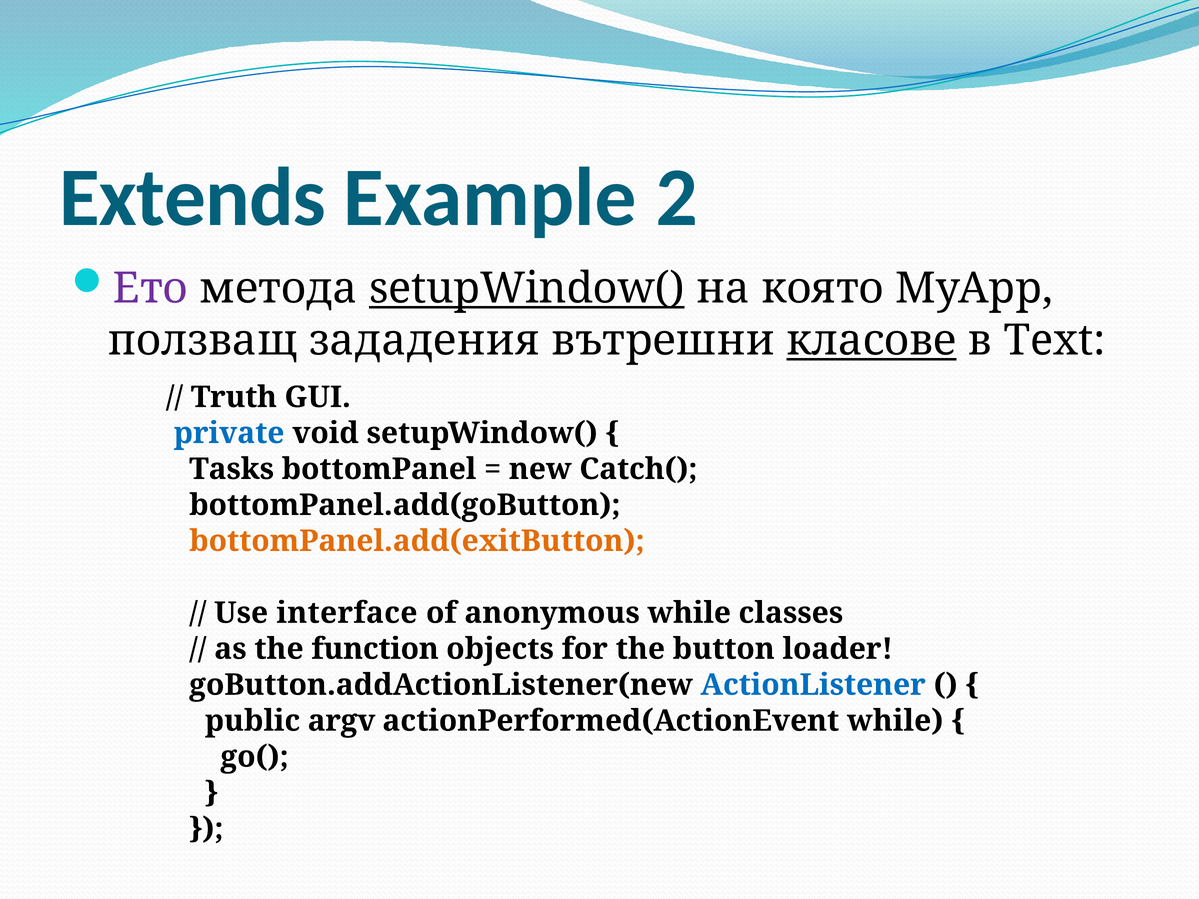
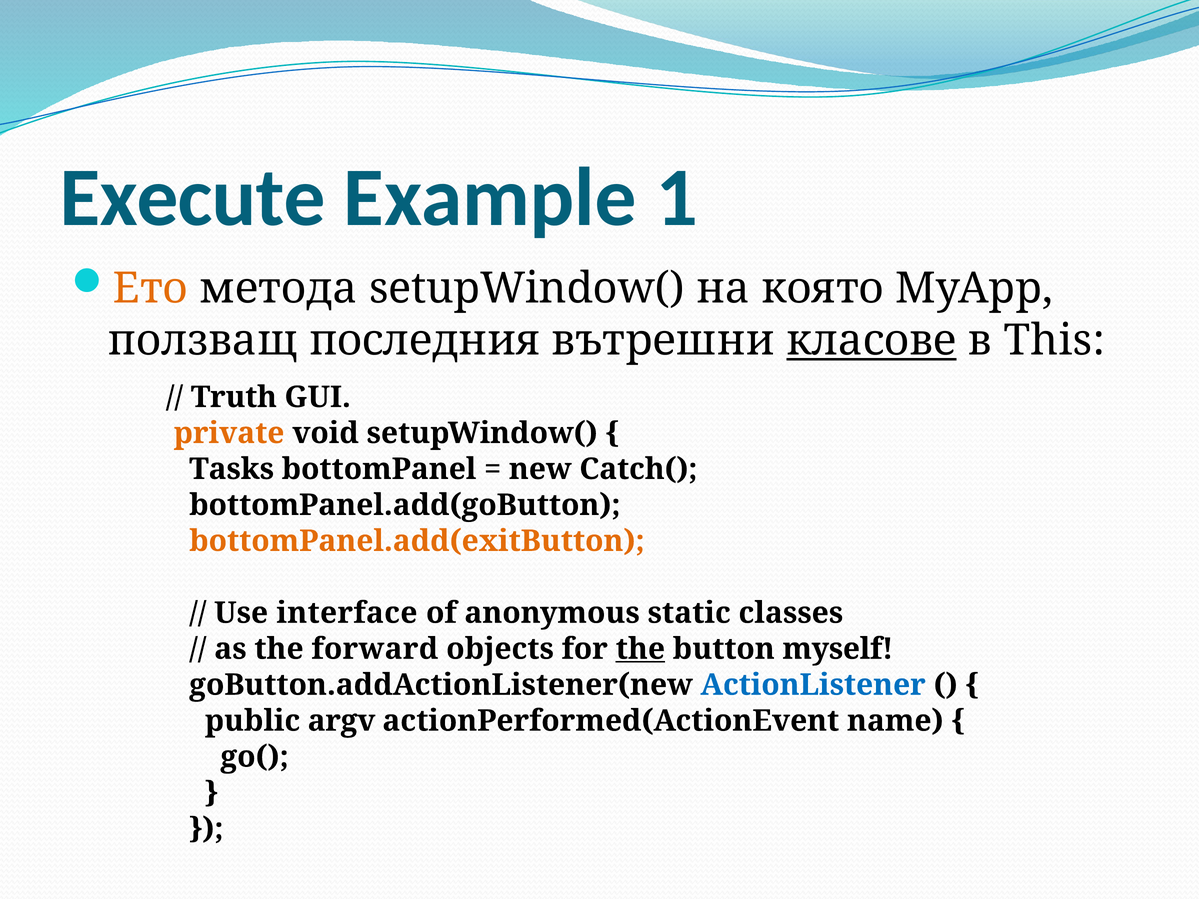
Extends: Extends -> Execute (193, 198)
2: 2 -> 1 (677, 198)
Ето colour: purple -> orange (150, 289)
setupWindow( underline: present -> none (527, 289)
зададения: зададения -> последния (425, 341)
Text: Text -> This (1055, 341)
private colour: blue -> orange (229, 433)
anonymous while: while -> static (689, 613)
function: function -> forward (375, 649)
the underline: none -> present (640, 649)
loader: loader -> myself (838, 649)
actionPerformed(ActionEvent while: while -> name (895, 721)
